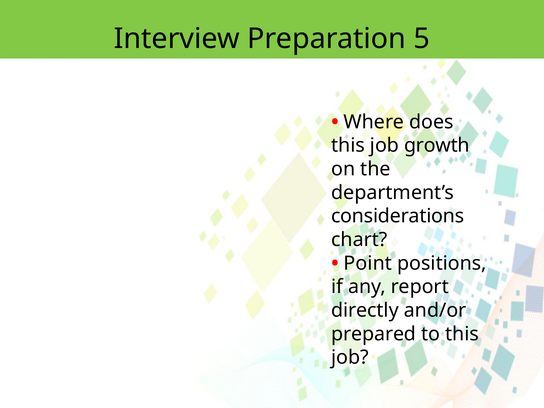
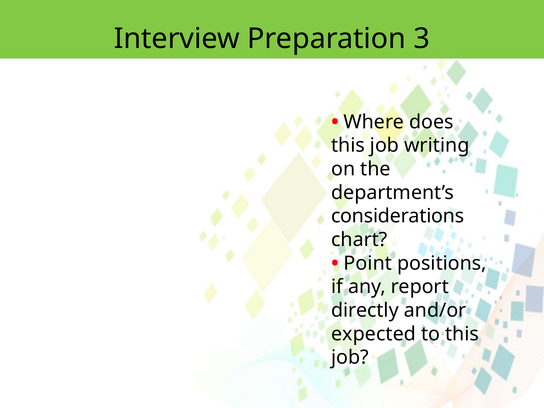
5: 5 -> 3 (422, 39)
growth: growth -> writing (437, 145)
prepared: prepared -> expected (374, 334)
